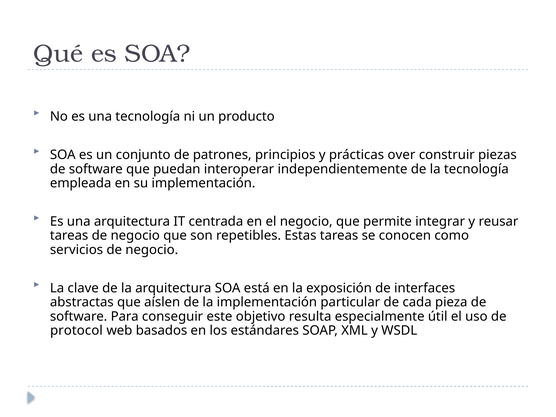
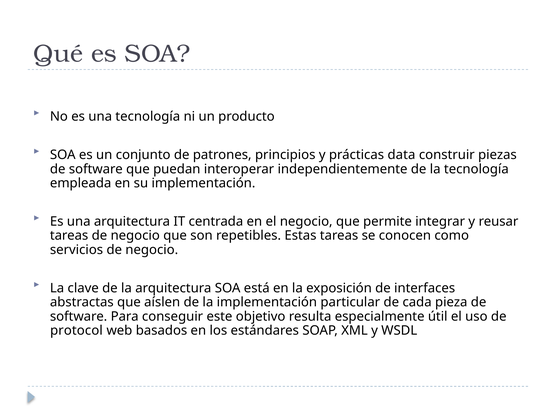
over: over -> data (401, 155)
